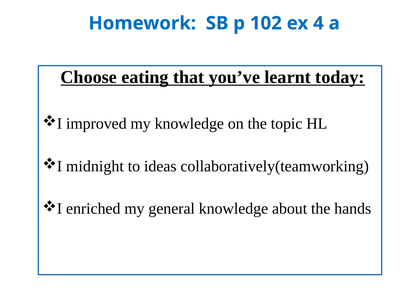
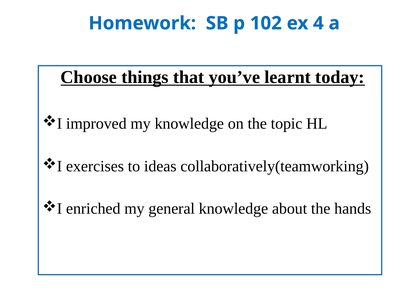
eating: eating -> things (145, 77)
midnight: midnight -> exercises (95, 166)
